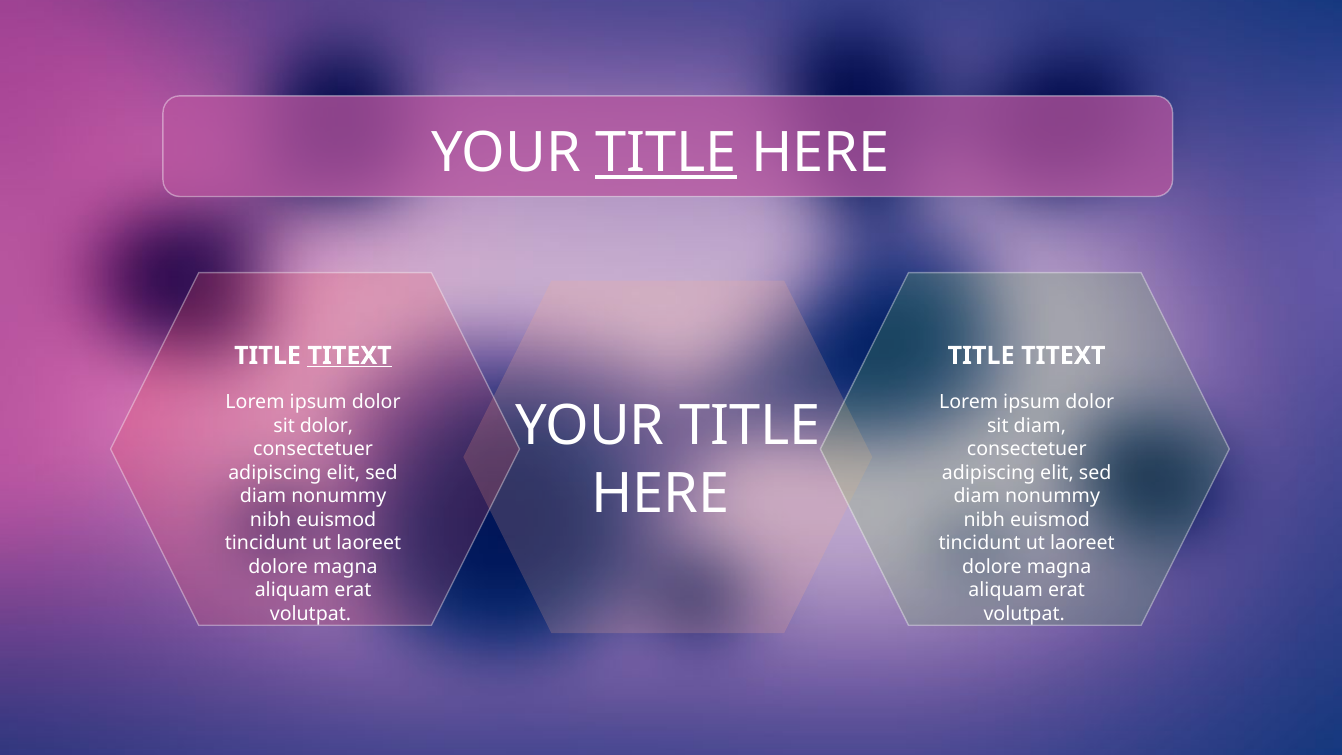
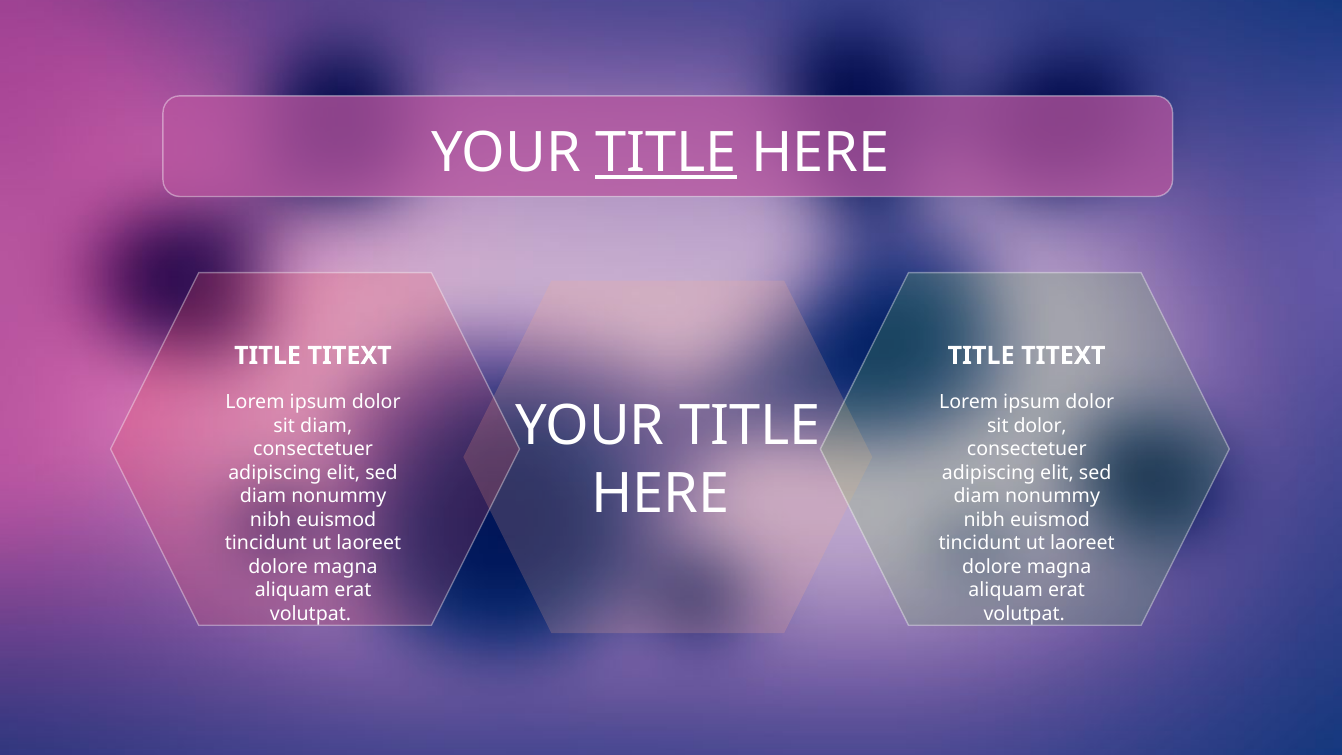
TITEXT underline: present -> none (350, 356)
sit dolor: dolor -> diam (326, 426)
sit diam: diam -> dolor (1040, 426)
